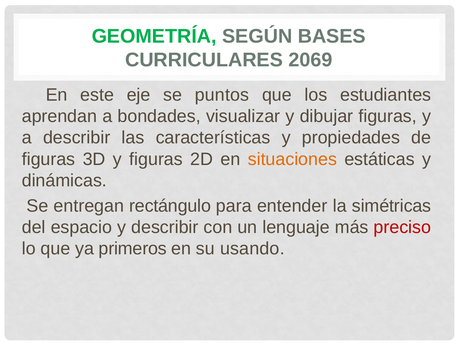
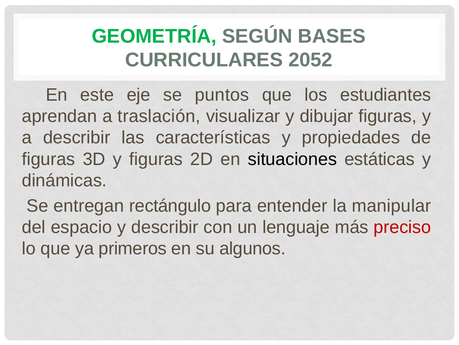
2069: 2069 -> 2052 (310, 60)
bondades: bondades -> traslación (159, 116)
situaciones colour: orange -> black (292, 159)
simétricas: simétricas -> manipular (391, 205)
usando: usando -> algunos (253, 248)
